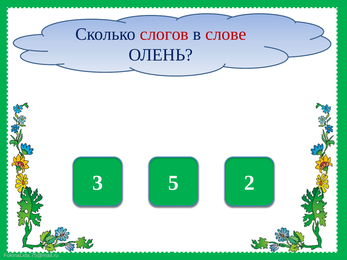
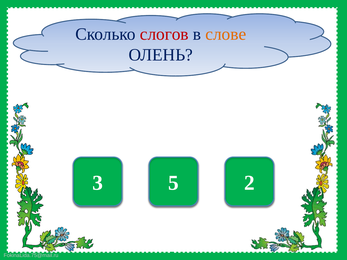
слове colour: red -> orange (226, 34)
